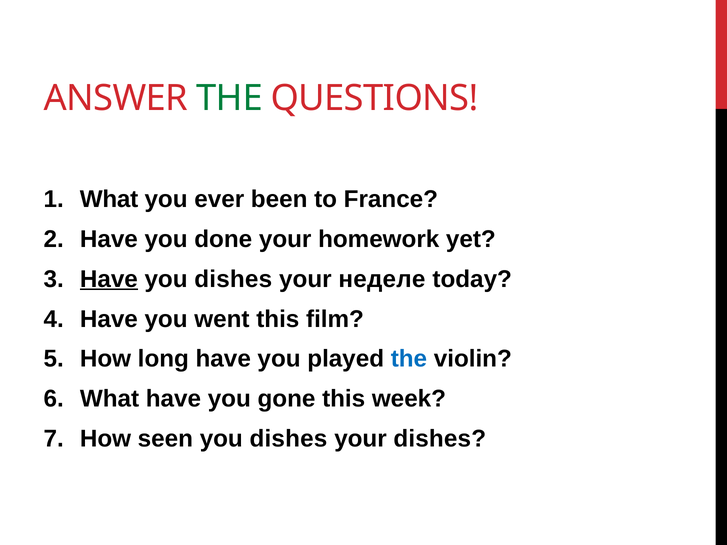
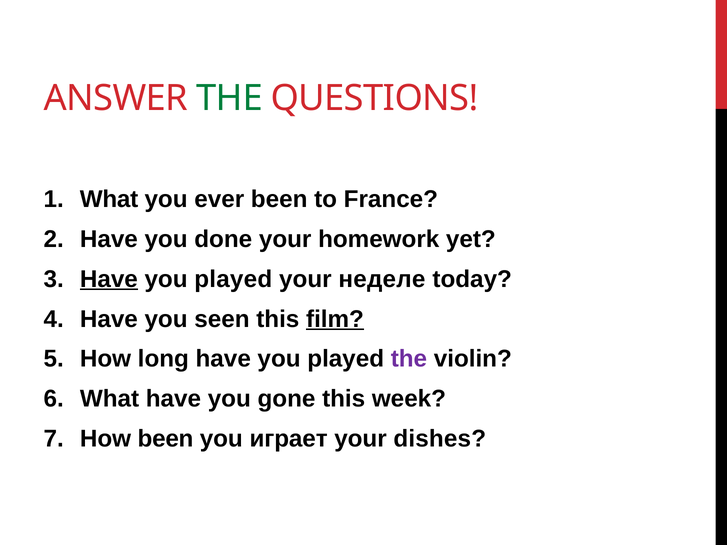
dishes: dishes -> played (233, 279)
went: went -> seеn (222, 319)
film underline: none -> present (335, 319)
the colour: blue -> purple (409, 359)
How seen: seen -> been (165, 439)
dishes: dishes -> играет (289, 439)
